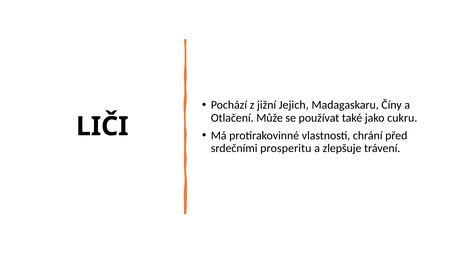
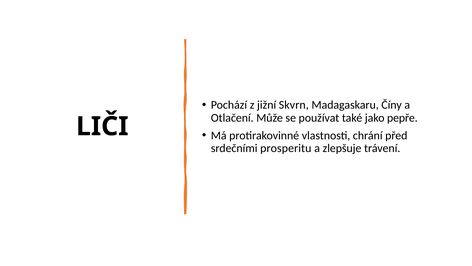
Jejich: Jejich -> Skvrn (294, 105)
cukru: cukru -> pepře (402, 118)
